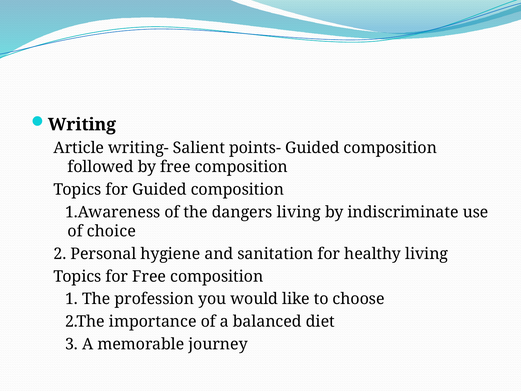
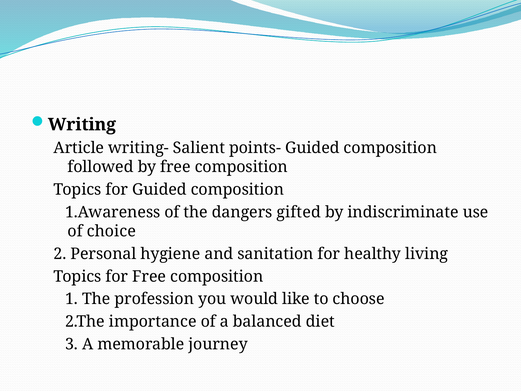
dangers living: living -> gifted (299, 212)
